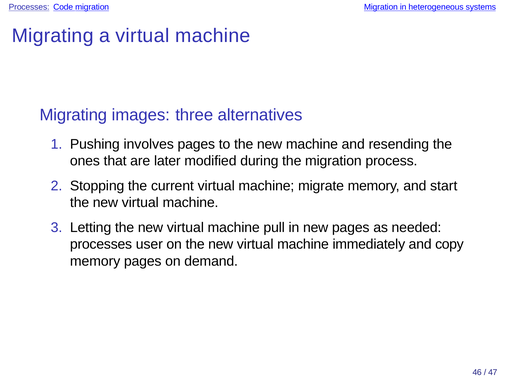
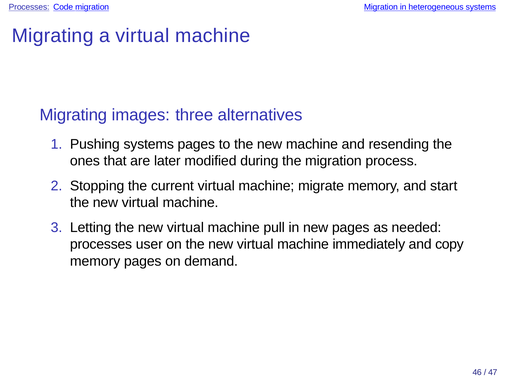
Pushing involves: involves -> systems (149, 144)
